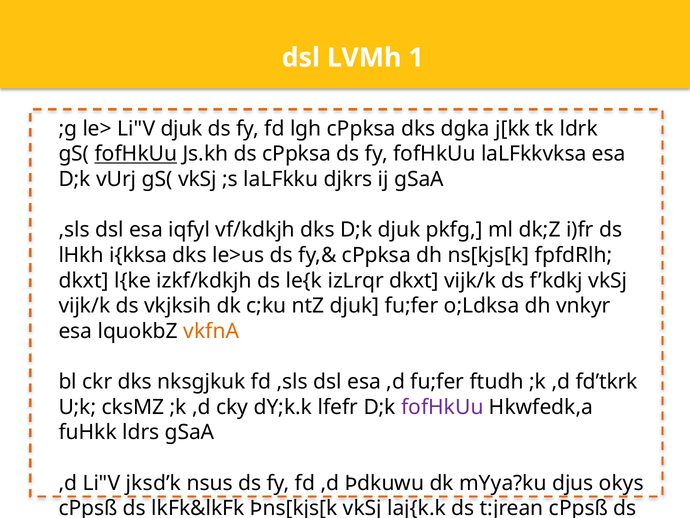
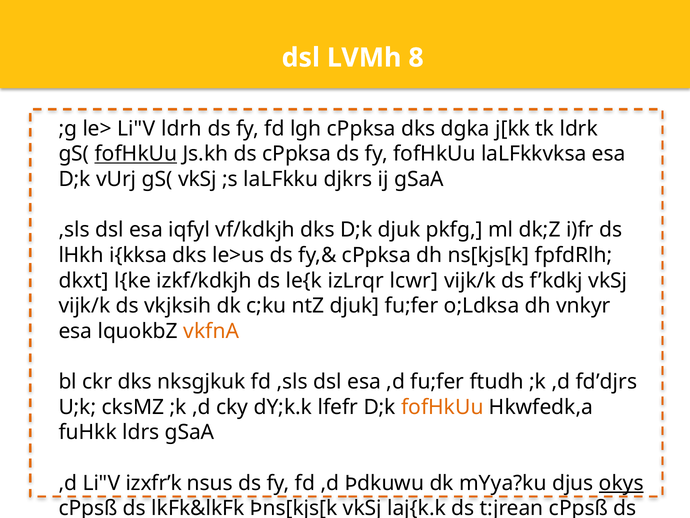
1: 1 -> 8 (416, 58)
Li"V djuk: djuk -> ldrh (181, 129)
izLrqr dkxt: dkxt -> lcwr (414, 280)
fd’tkrk: fd’tkrk -> fd’djrs (607, 381)
fofHkUu colour: purple -> orange (442, 407)
jksd’k: jksd’k -> izxfr’k (154, 483)
okys underline: none -> present (621, 483)
